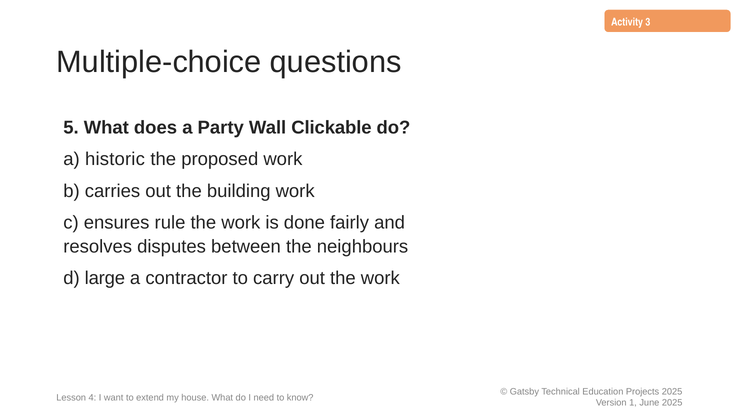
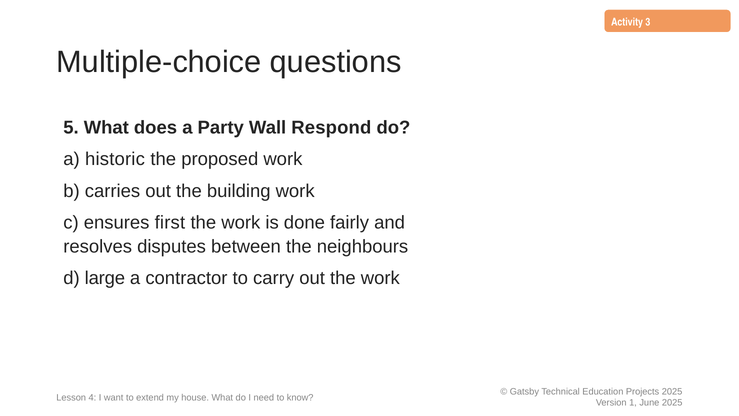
Clickable: Clickable -> Respond (331, 128)
rule: rule -> first (170, 222)
